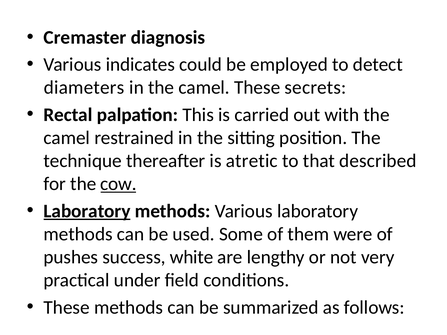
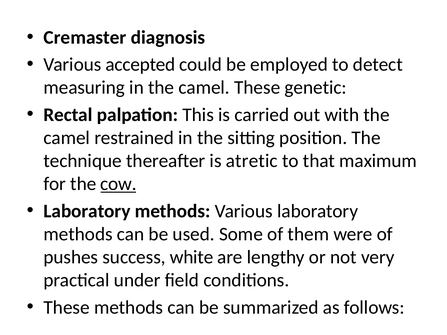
indicates: indicates -> accepted (140, 65)
diameters: diameters -> measuring (84, 88)
secrets: secrets -> genetic (316, 88)
described: described -> maximum (378, 161)
Laboratory underline: present -> none (87, 211)
